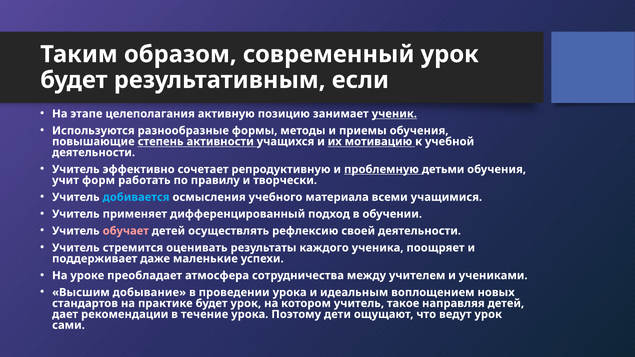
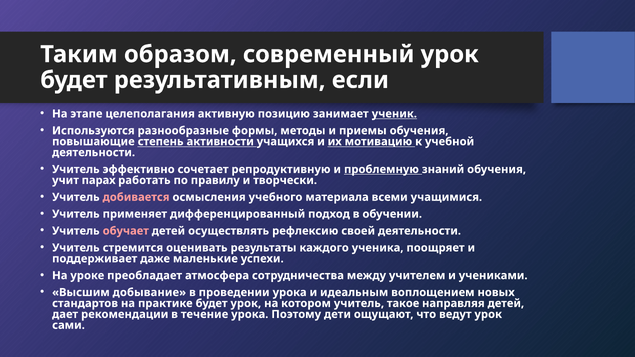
детьми: детьми -> знаний (443, 169)
форм: форм -> парах (99, 180)
добивается colour: light blue -> pink (136, 197)
